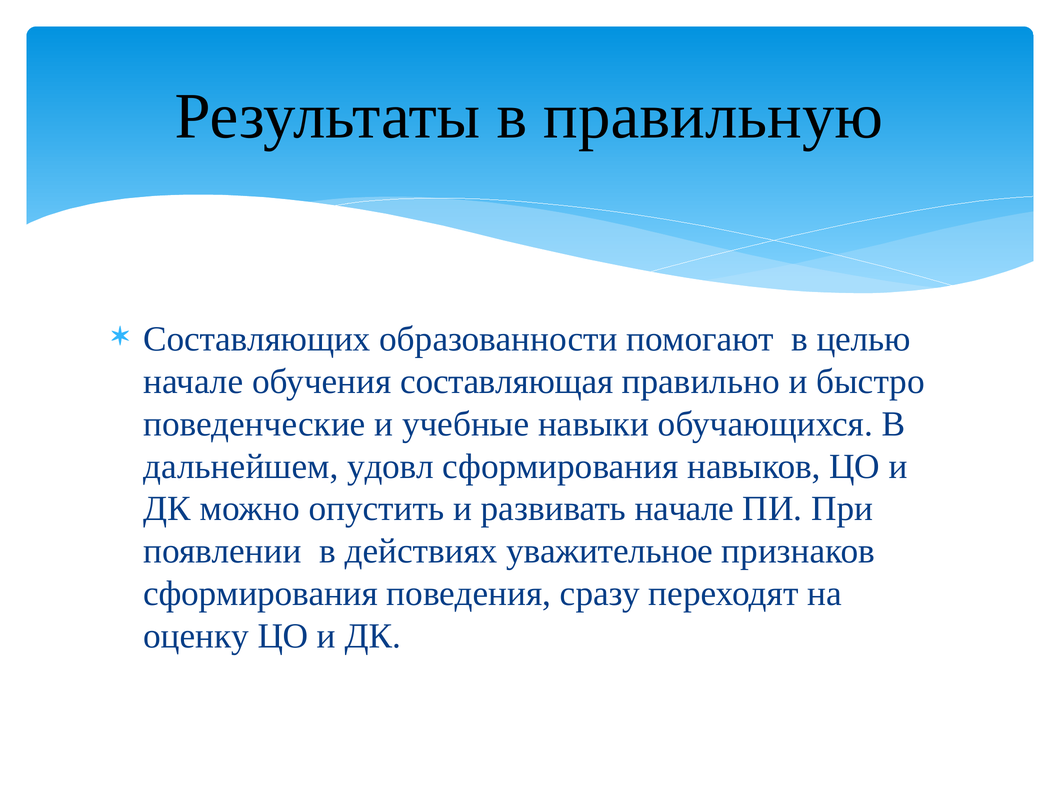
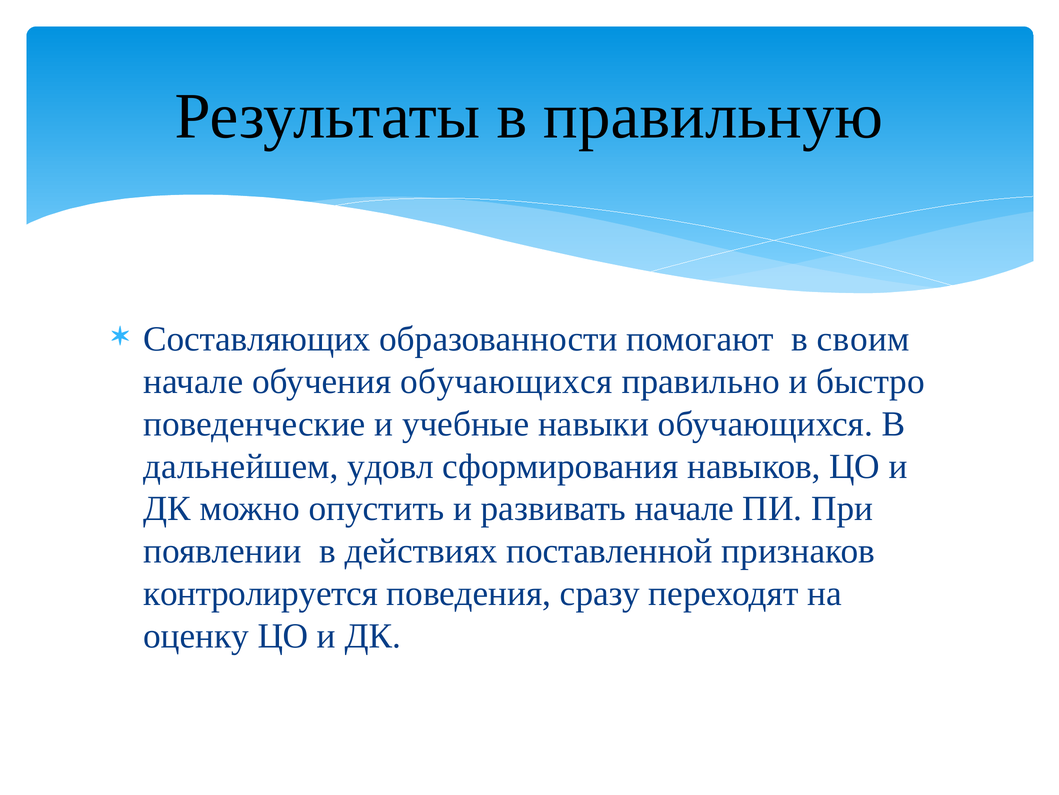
целью: целью -> своим (863, 339)
обучения составляющая: составляющая -> обучающихся (506, 381)
уважительное: уважительное -> поставленной (610, 551)
сформирования: сформирования -> контролируется (261, 593)
